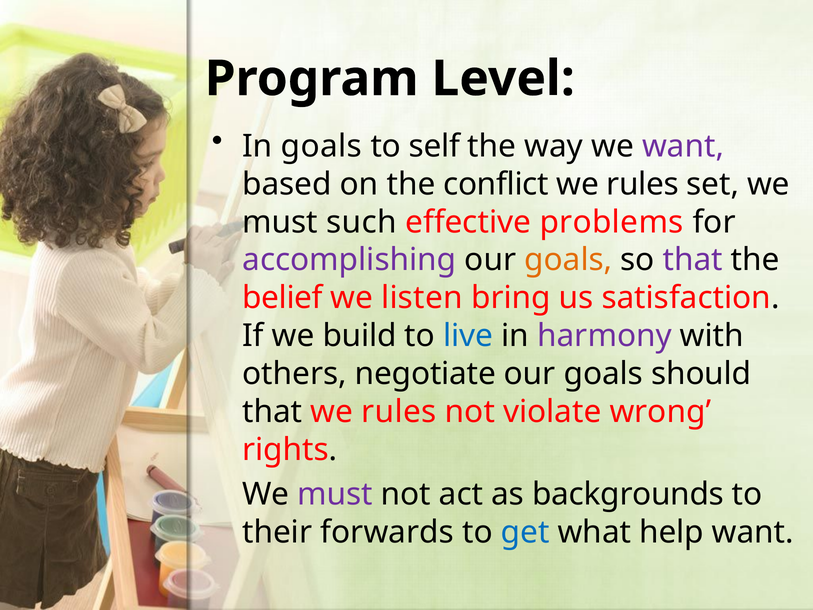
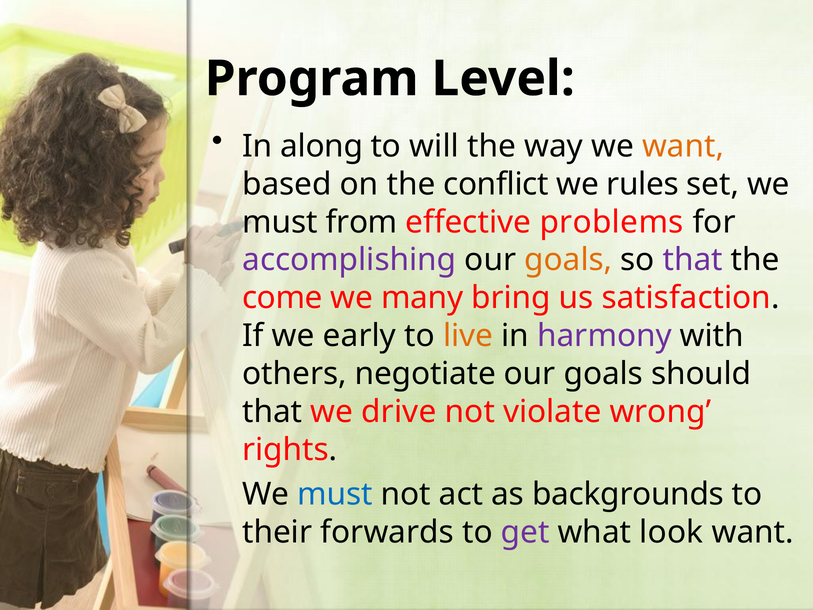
In goals: goals -> along (322, 146)
self: self -> will (434, 146)
want colour: purple -> orange (683, 146)
such: such -> from (362, 222)
belief: belief -> come (282, 298)
listen: listen -> many (422, 298)
build: build -> early (359, 336)
live colour: blue -> orange (468, 336)
that we rules: rules -> drive (399, 412)
must colour: purple -> blue (335, 494)
get colour: blue -> purple (525, 532)
help: help -> look (671, 532)
